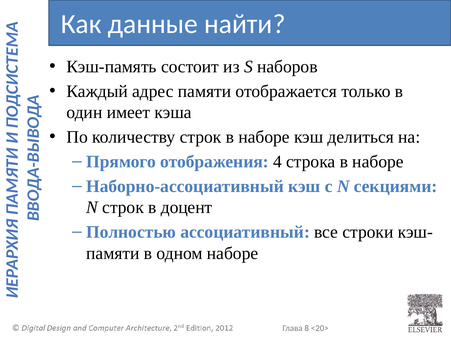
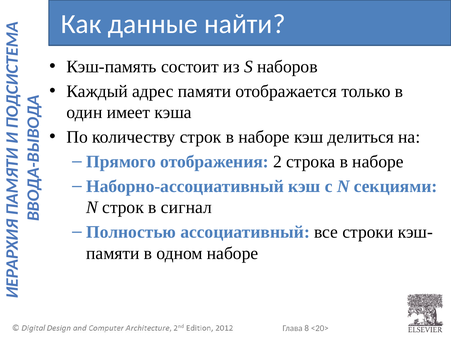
4: 4 -> 2 (278, 161)
доцент: доцент -> сигнал (186, 207)
